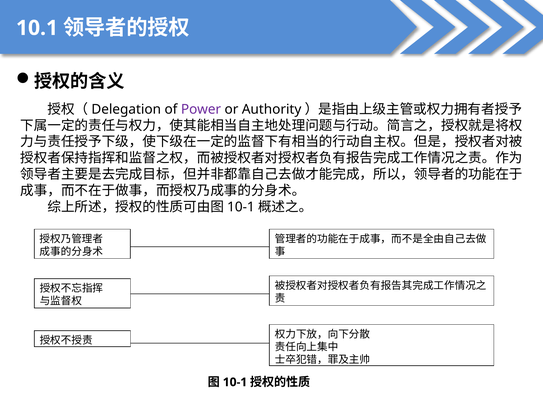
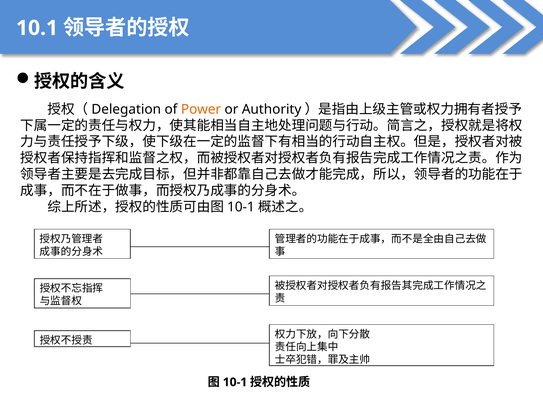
Power colour: purple -> orange (201, 109)
